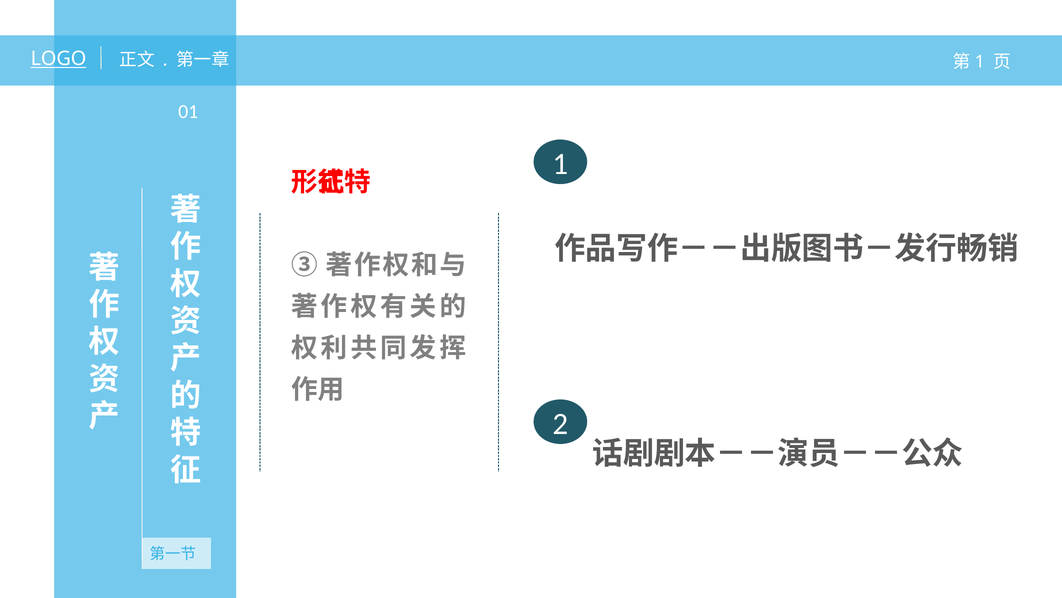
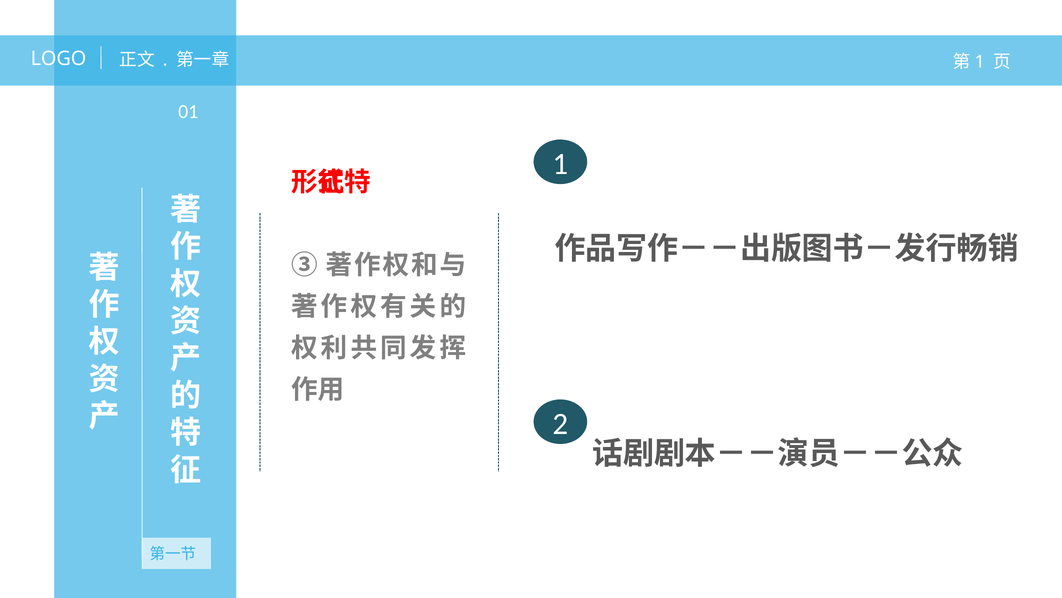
LOGO underline: present -> none (58, 59)
